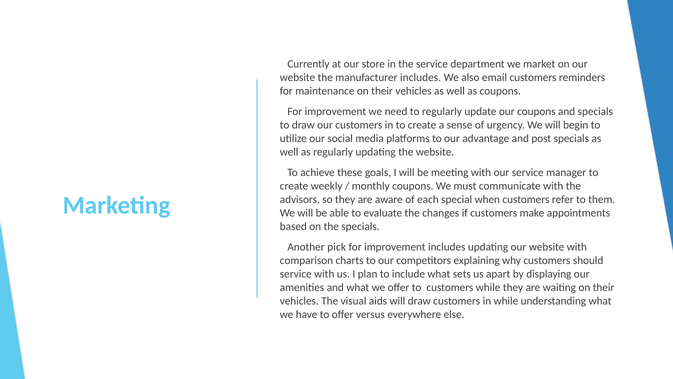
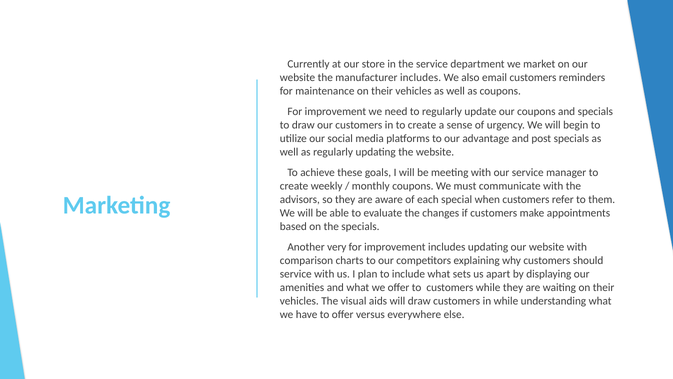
pick: pick -> very (337, 247)
